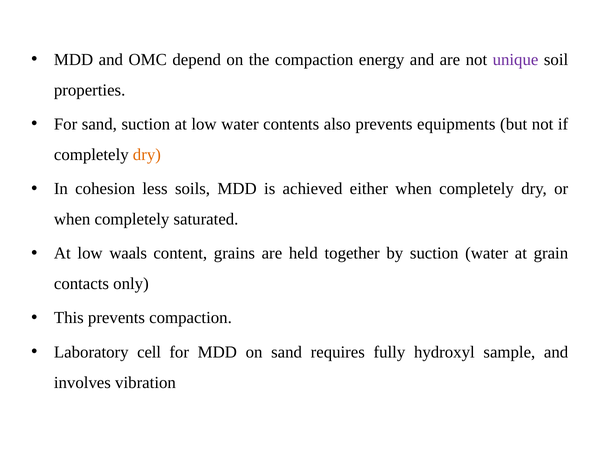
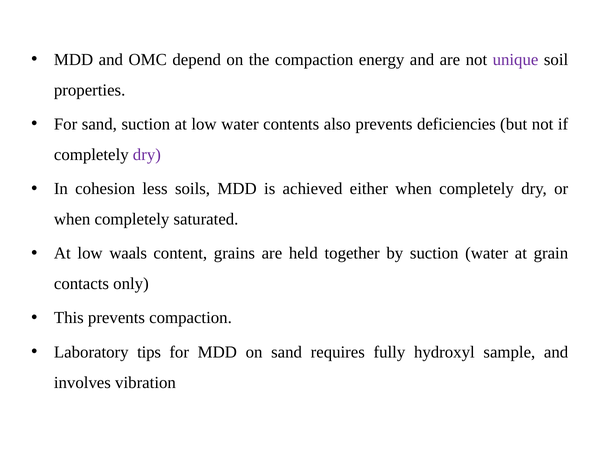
equipments: equipments -> deficiencies (456, 124)
dry colour: orange -> purple (147, 154)
cell: cell -> tips (149, 352)
